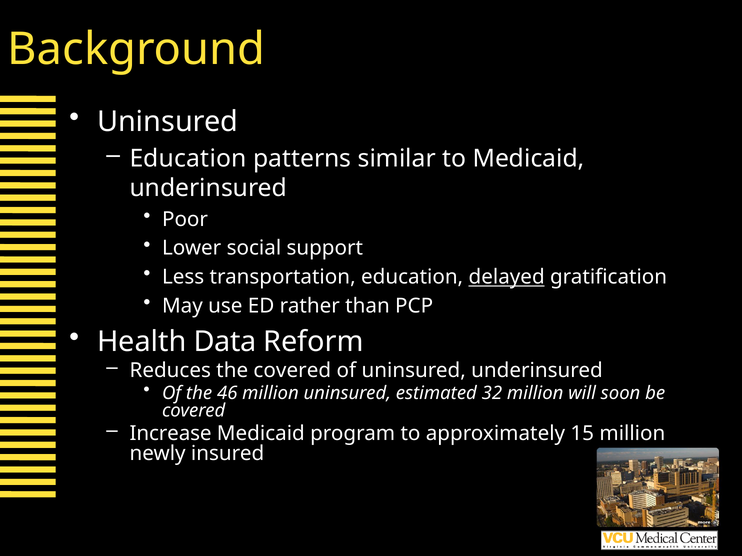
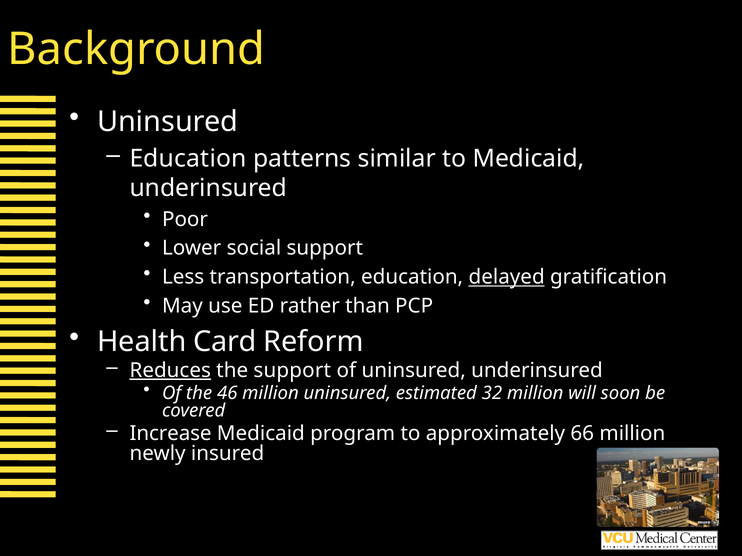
Data: Data -> Card (225, 342)
Reduces underline: none -> present (170, 371)
the covered: covered -> support (292, 371)
15: 15 -> 66 (582, 434)
